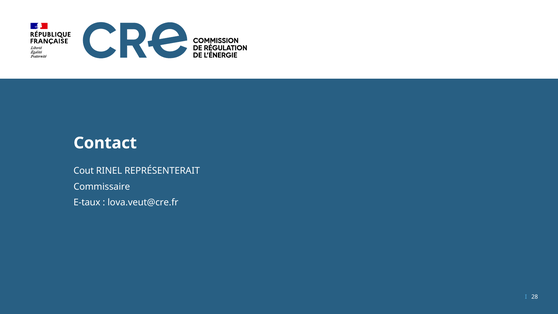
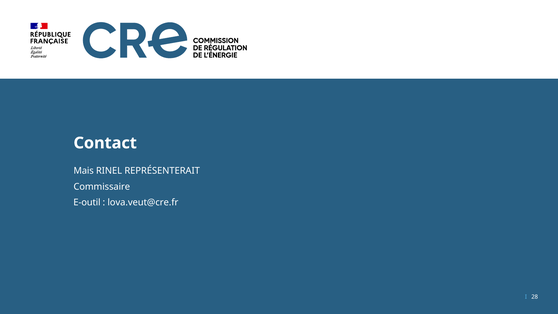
Cout: Cout -> Mais (84, 171)
E-taux: E-taux -> E-outil (87, 202)
